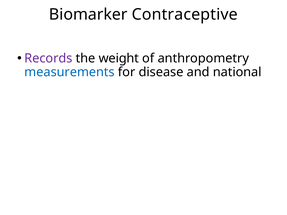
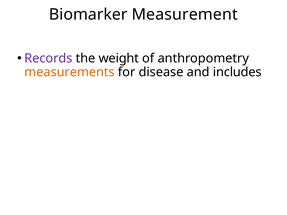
Contraceptive: Contraceptive -> Measurement (185, 14)
measurements colour: blue -> orange (70, 72)
national: national -> includes (237, 72)
